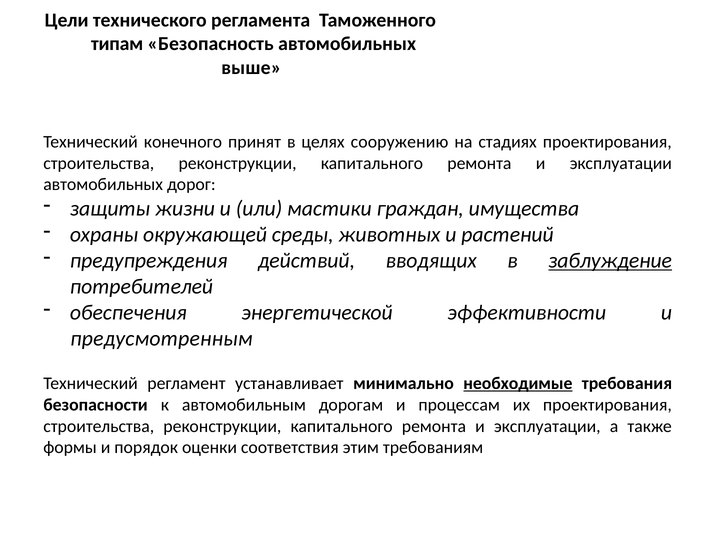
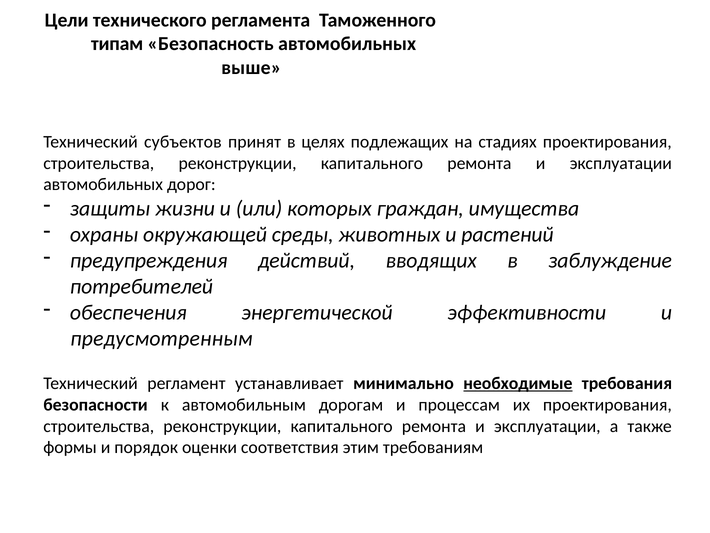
конечного: конечного -> субъектов (183, 142)
сооружению: сооружению -> подлежащих (400, 142)
мастики: мастики -> которых (329, 208)
заблуждение underline: present -> none (610, 260)
